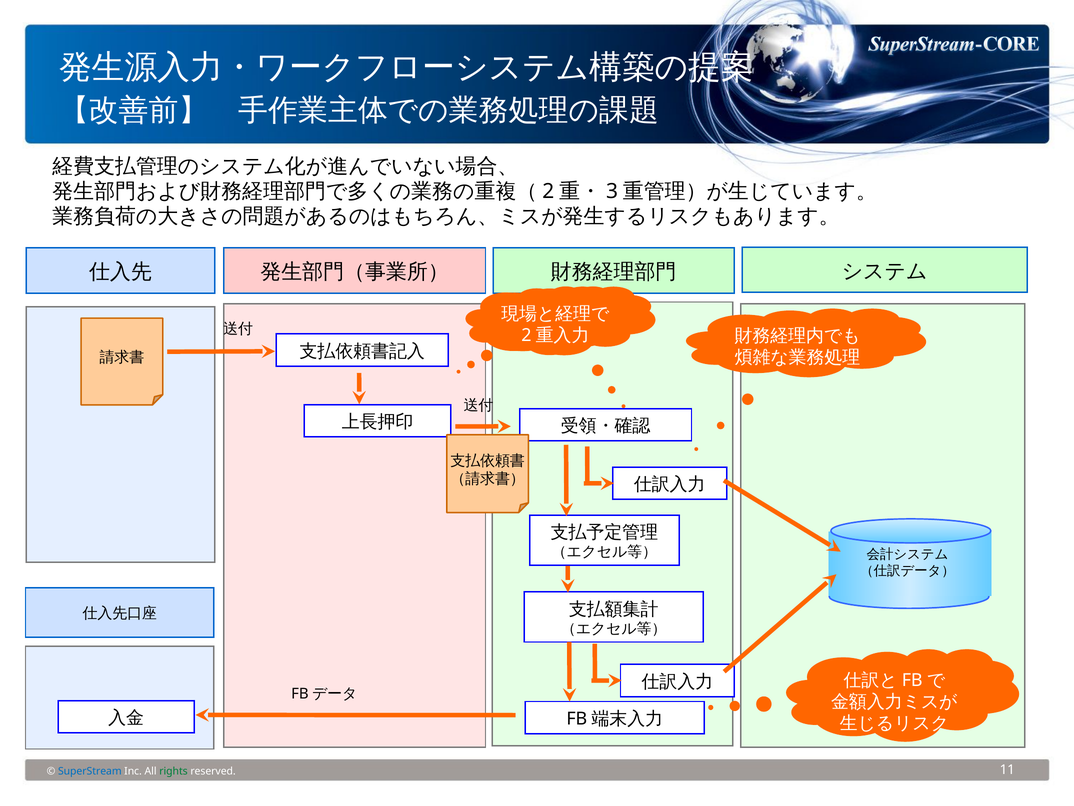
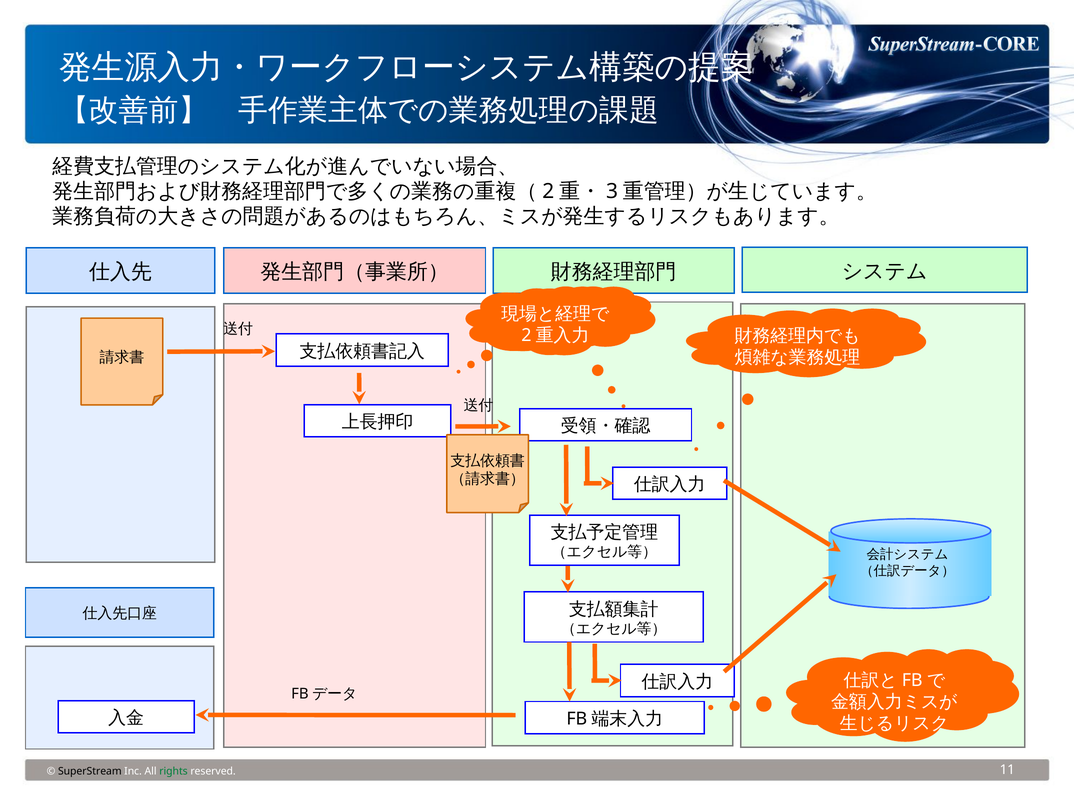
SuperStream colour: blue -> black (90, 771)
